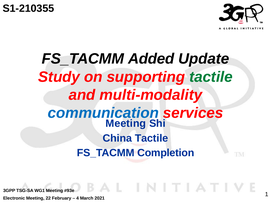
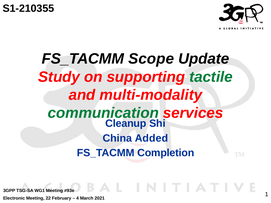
Added: Added -> Scope (151, 59)
communication colour: blue -> green (103, 113)
Meeting: Meeting -> Cleanup (126, 124)
China Tactile: Tactile -> Added (151, 138)
